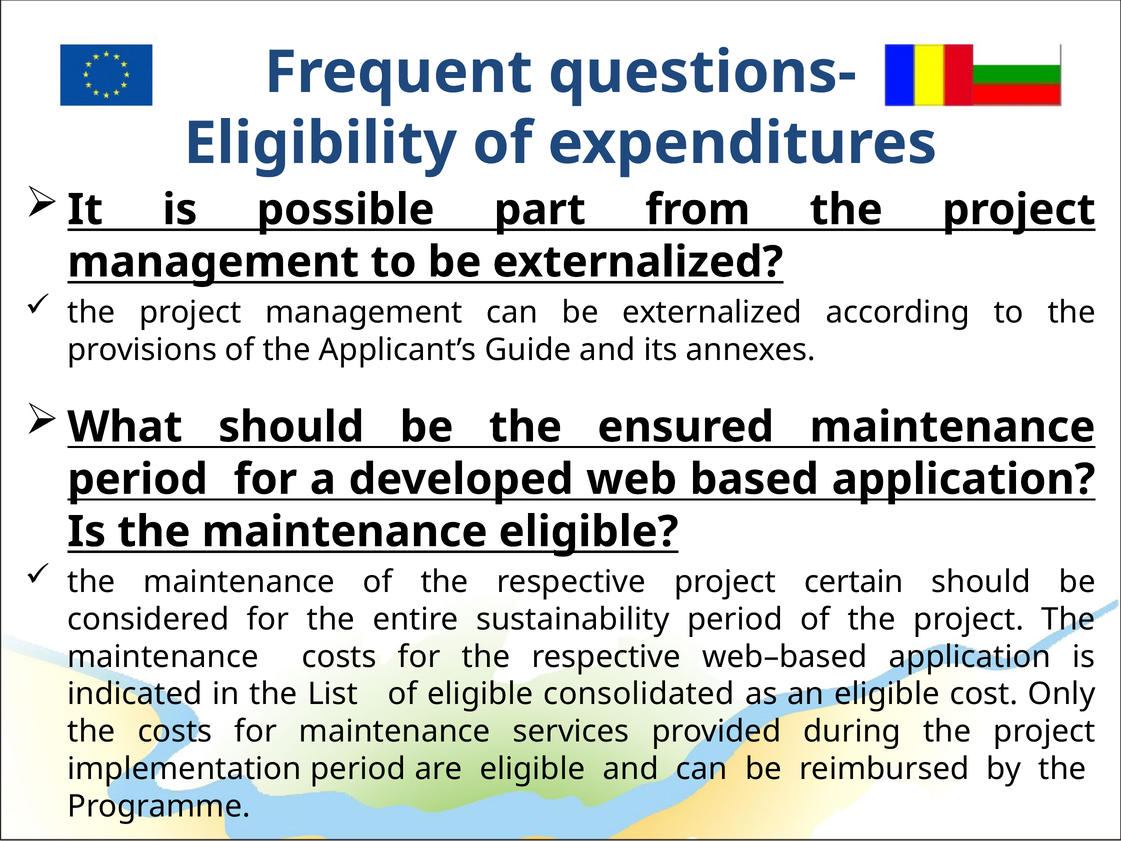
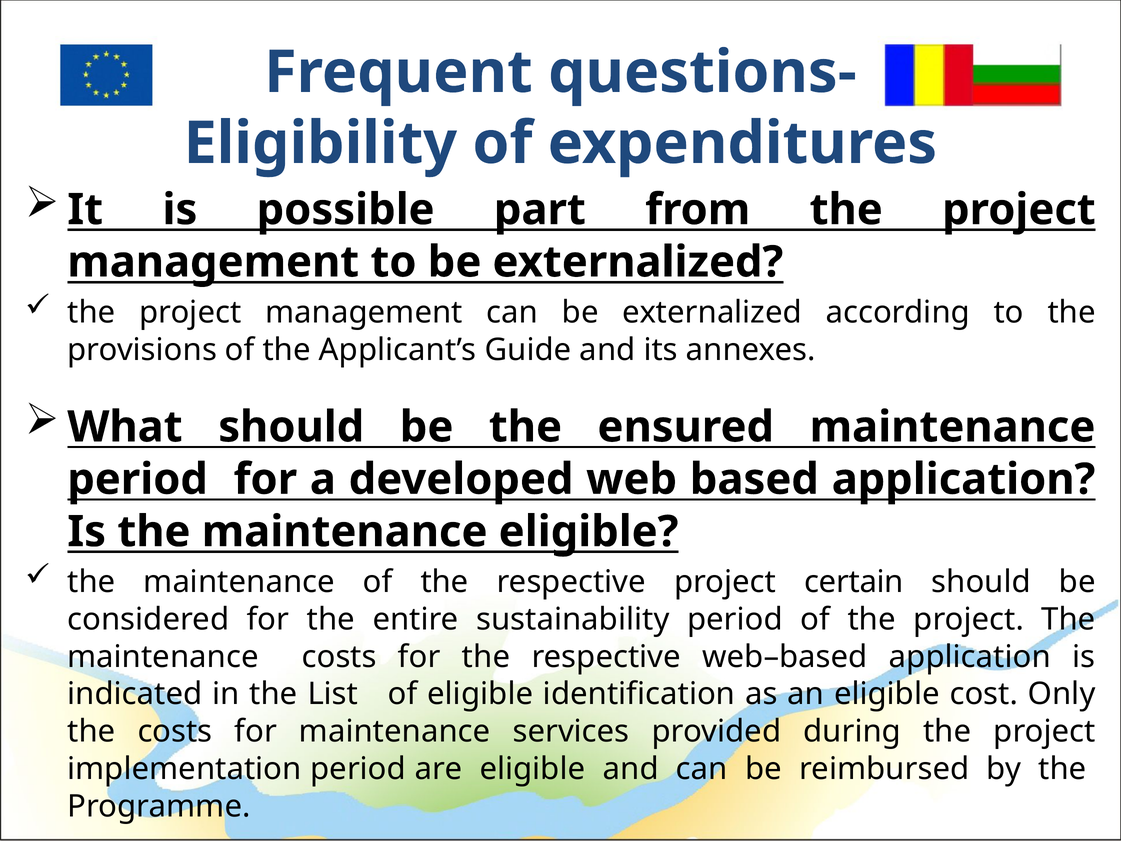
consolidated: consolidated -> identification (639, 694)
